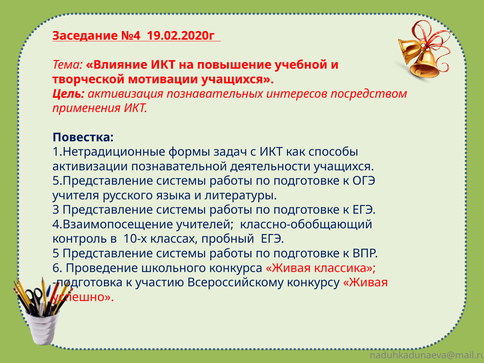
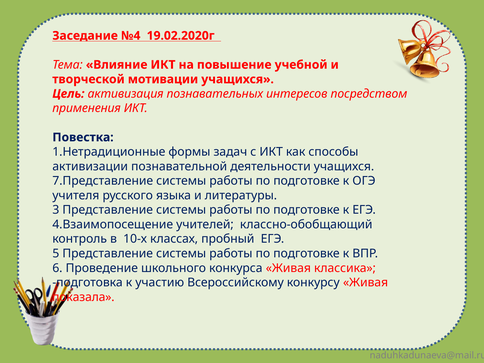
5.Представление: 5.Представление -> 7.Представление (103, 181)
успешно: успешно -> показала (83, 297)
